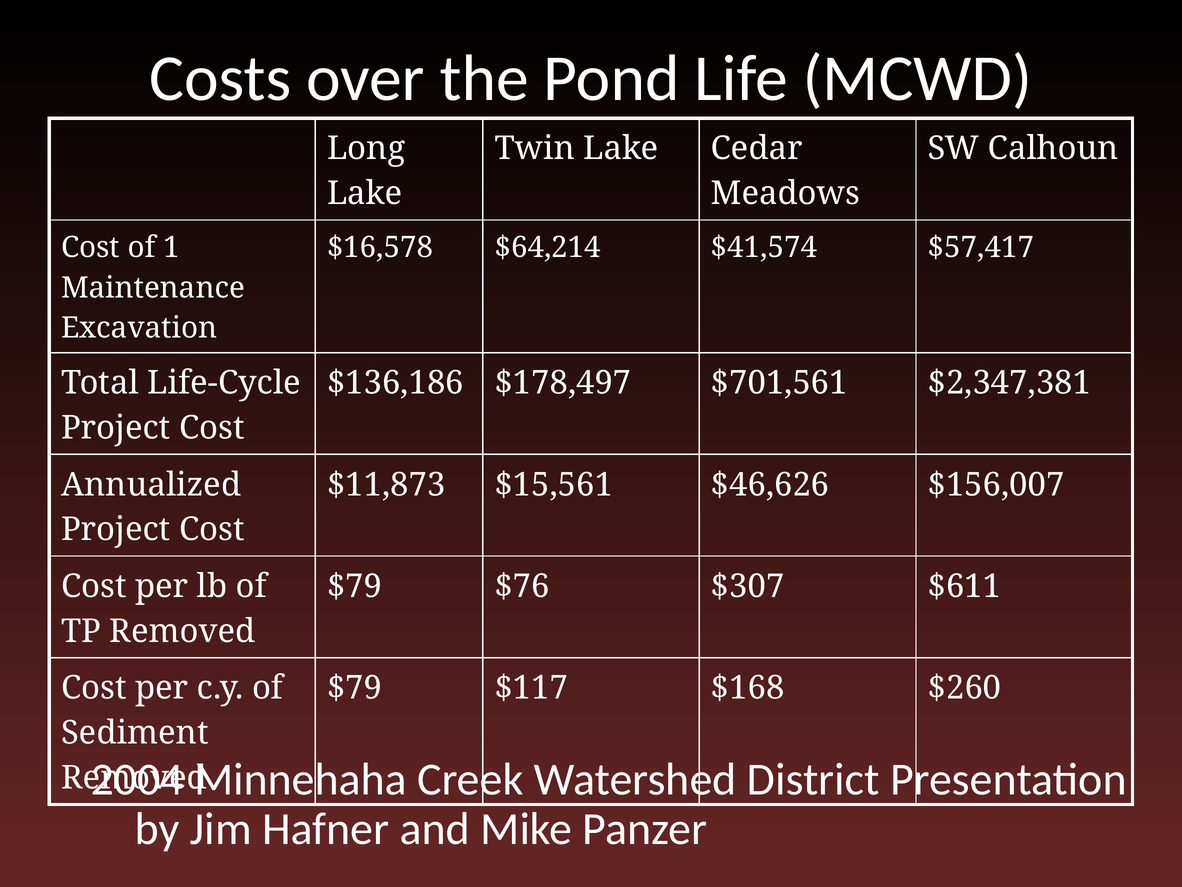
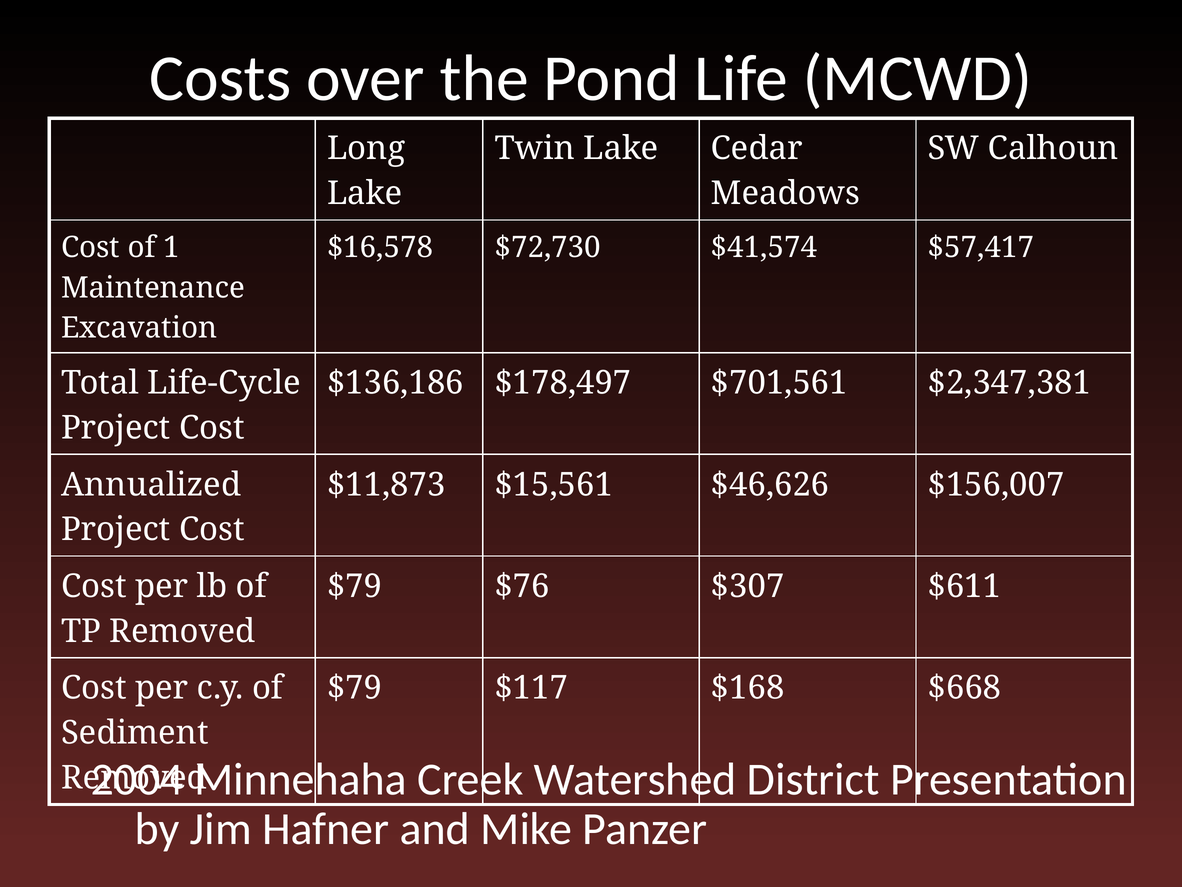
$64,214: $64,214 -> $72,730 (548, 248)
$260: $260 -> $668 (965, 688)
